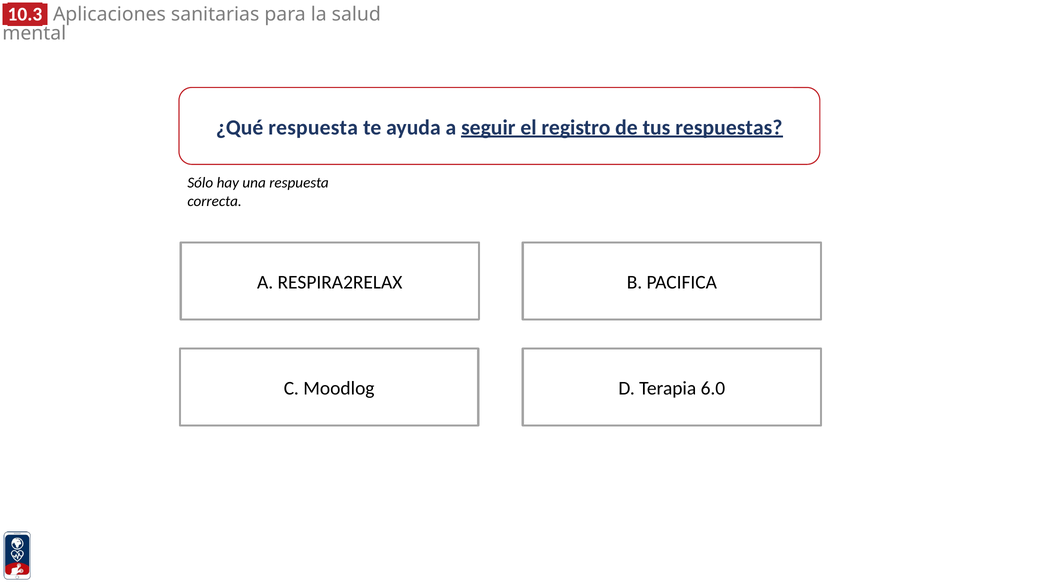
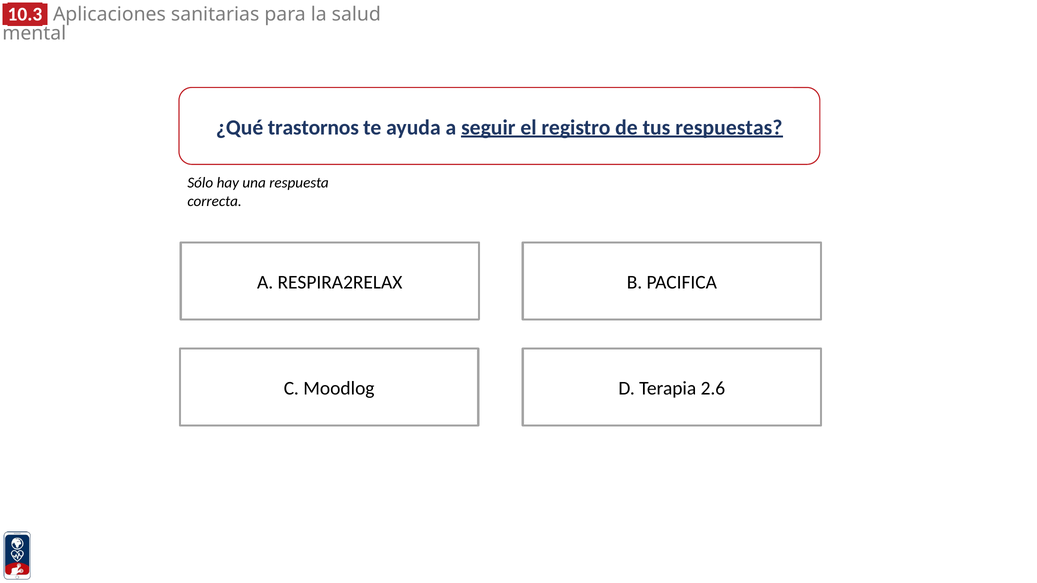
¿Qué respuesta: respuesta -> trastornos (313, 127)
6.0: 6.0 -> 2.6 (713, 389)
